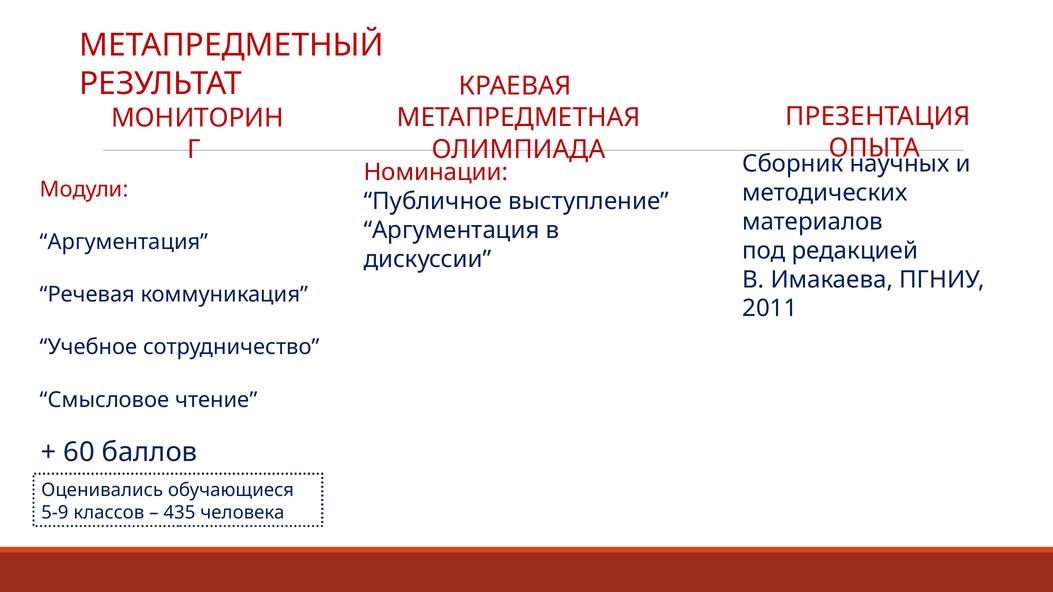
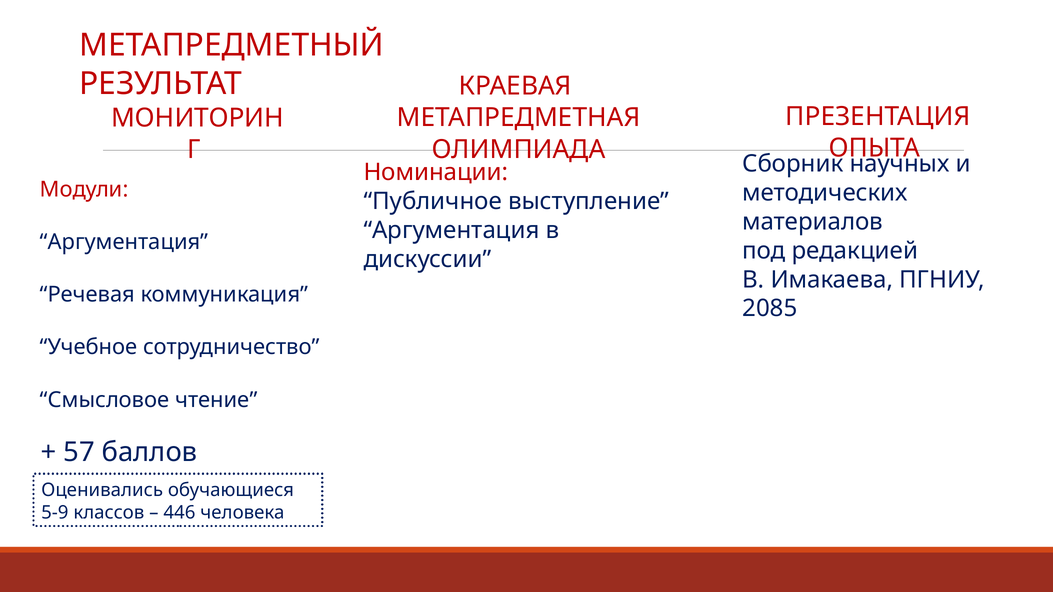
2011: 2011 -> 2085 (770, 309)
60: 60 -> 57 (79, 453)
435: 435 -> 446 (179, 513)
